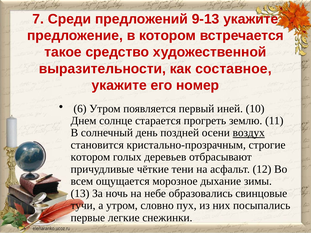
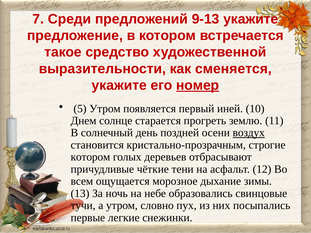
составное: составное -> сменяется (233, 69)
номер underline: none -> present (198, 85)
6: 6 -> 5 (80, 109)
